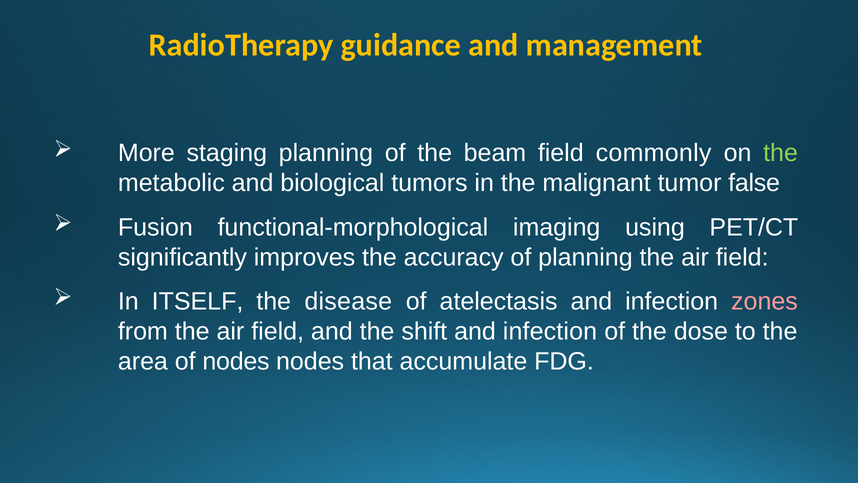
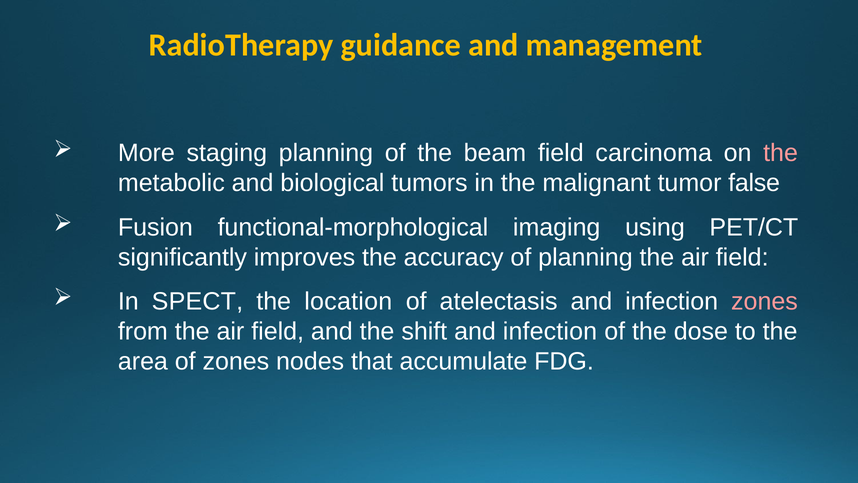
commonly: commonly -> carcinoma (654, 153)
the colour: light green -> pink (781, 153)
ITSELF: ITSELF -> SPECT (197, 301)
disease: disease -> location (348, 301)
of nodes: nodes -> zones (236, 361)
